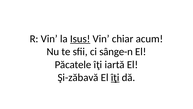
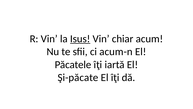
sânge-n: sânge-n -> acum-n (116, 51)
Şi-zăbavă: Şi-zăbavă -> Şi-păcate (78, 77)
îţi underline: present -> none (115, 77)
